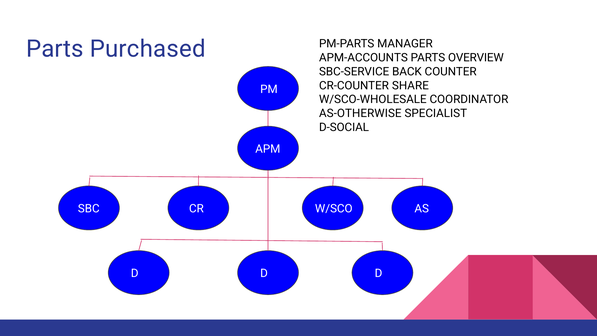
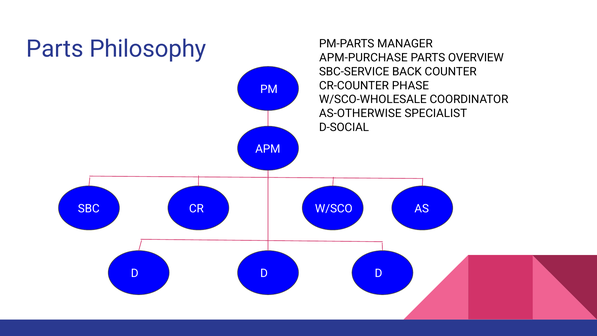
Purchased: Purchased -> Philosophy (148, 49)
APM-ACCOUNTS: APM-ACCOUNTS -> APM-PURCHASE (363, 58)
SHARE: SHARE -> PHASE (410, 86)
